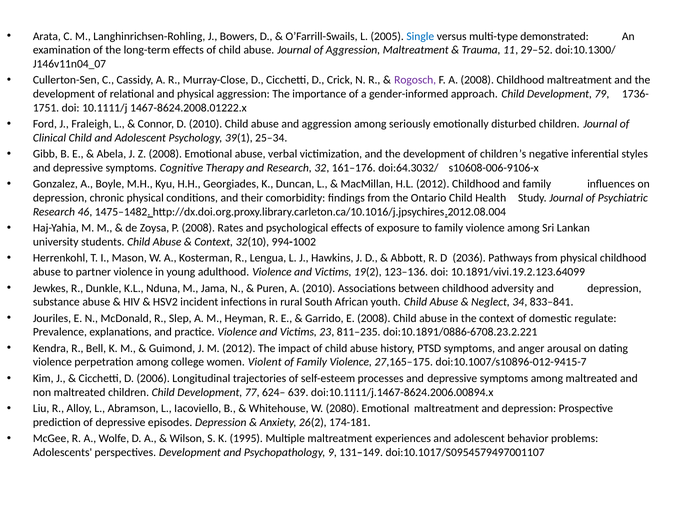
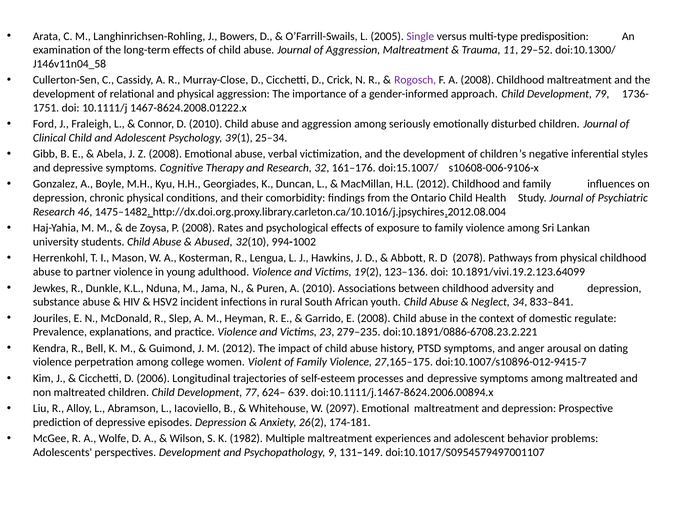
Single colour: blue -> purple (420, 36)
demonstrated: demonstrated -> predisposition (555, 36)
J146v11n04_07: J146v11n04_07 -> J146v11n04_58 (70, 64)
doi:64.3032/: doi:64.3032/ -> doi:15.1007/ (408, 168)
Context: Context -> Abused (214, 242)
2036: 2036 -> 2078 (469, 258)
811–235: 811–235 -> 279–235 (359, 332)
2080: 2080 -> 2097 (342, 408)
1995: 1995 -> 1982 (246, 438)
